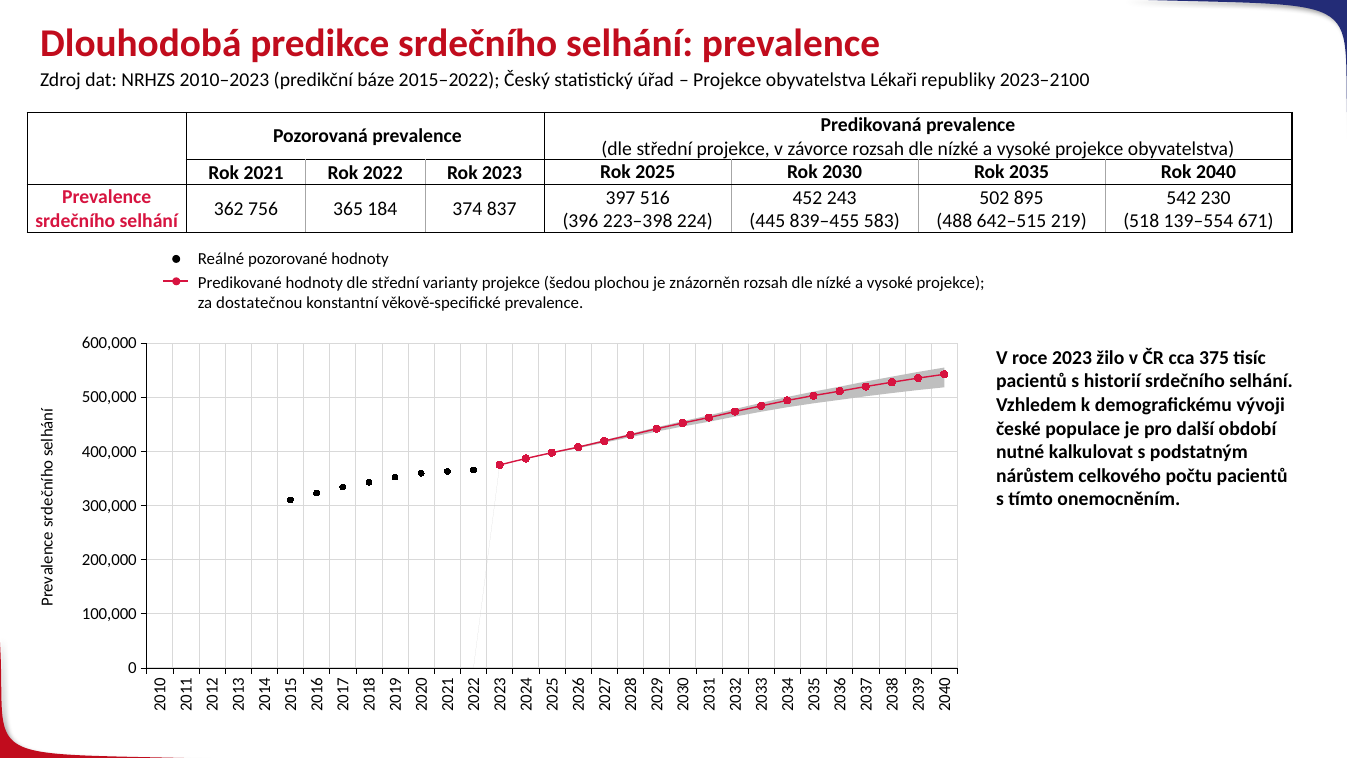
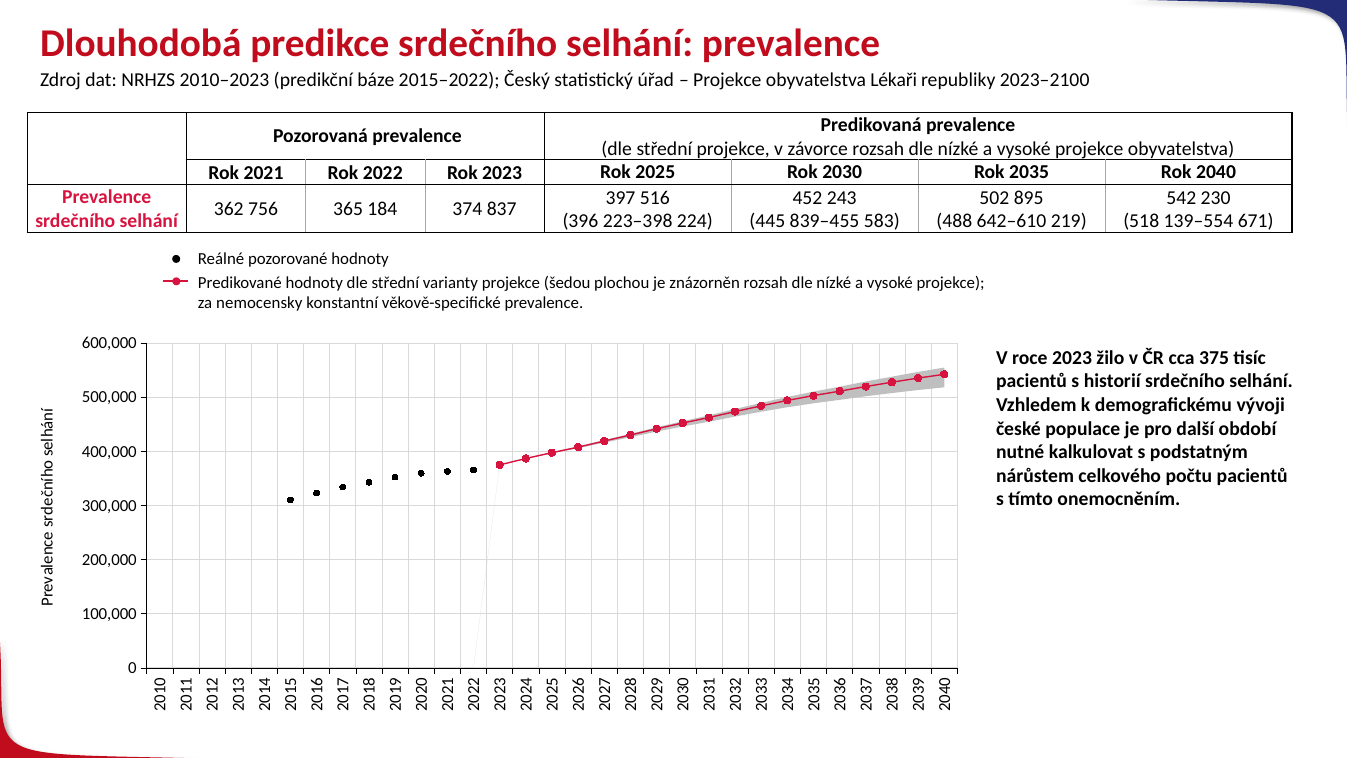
642–515: 642–515 -> 642–610 (1011, 221)
dostatečnou: dostatečnou -> nemocensky (259, 303)
